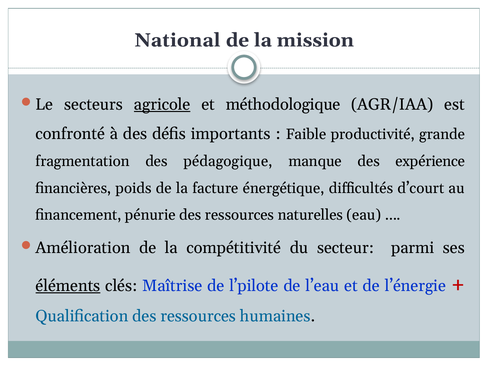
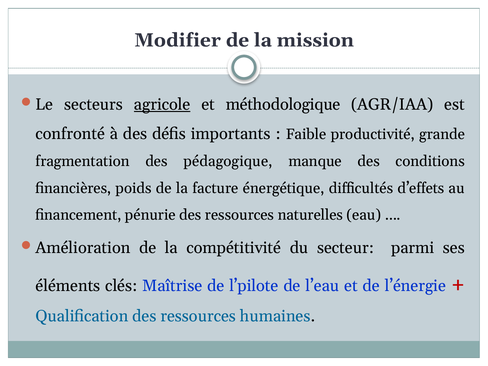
National: National -> Modifier (178, 40)
expérience: expérience -> conditions (430, 161)
d’court: d’court -> d’effets (421, 188)
éléments underline: present -> none (68, 286)
